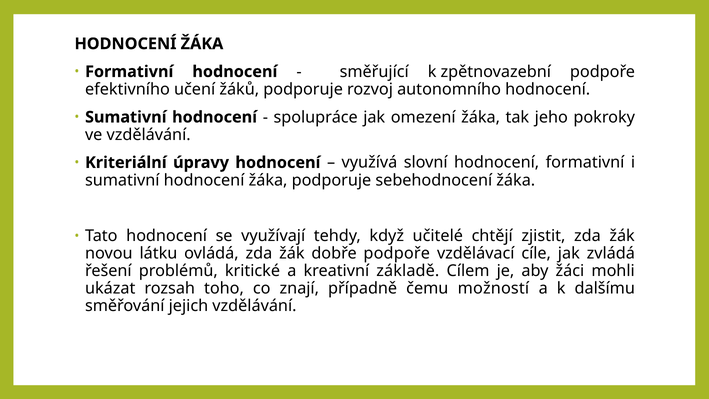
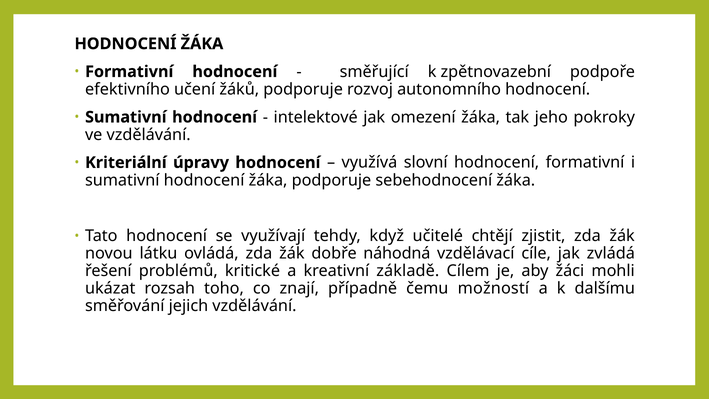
spolupráce: spolupráce -> intelektové (316, 117)
dobře podpoře: podpoře -> náhodná (397, 253)
